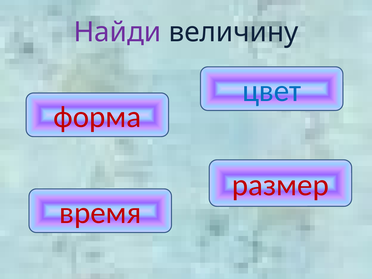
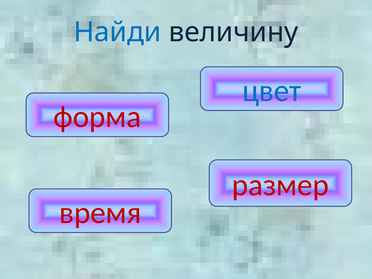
Найди colour: purple -> blue (117, 32)
